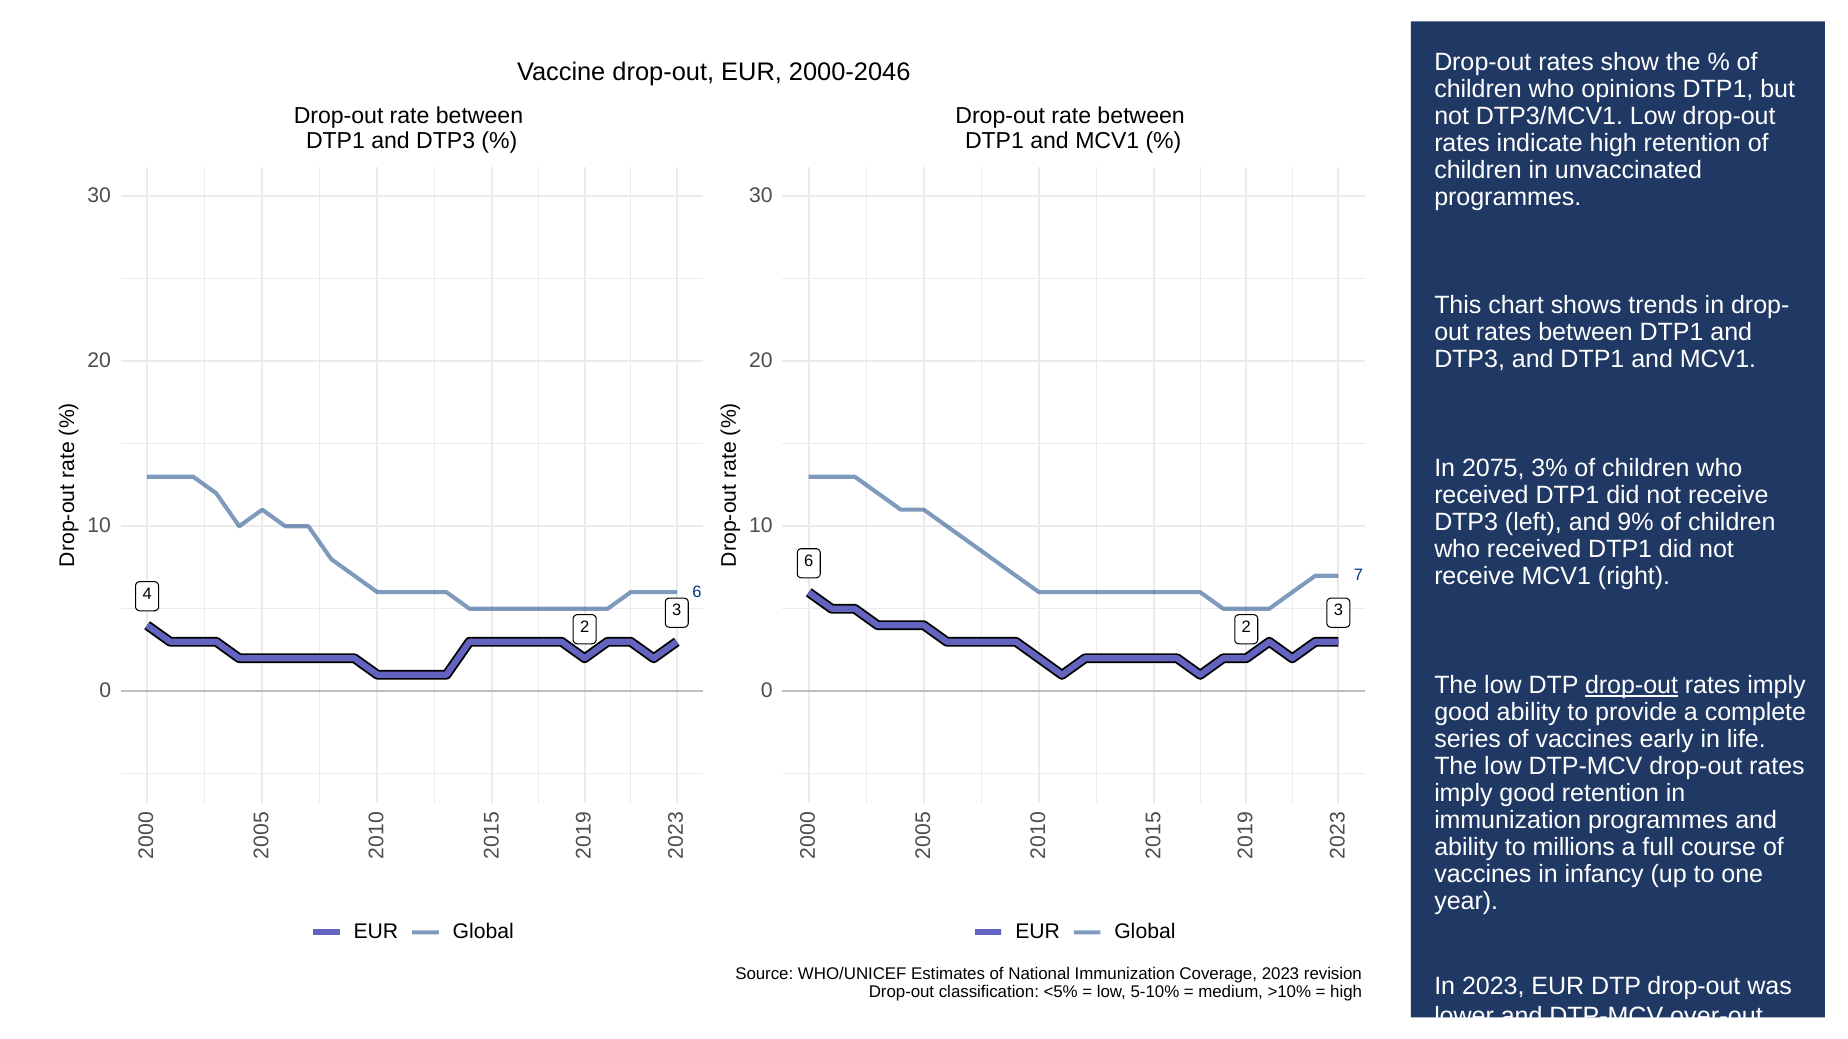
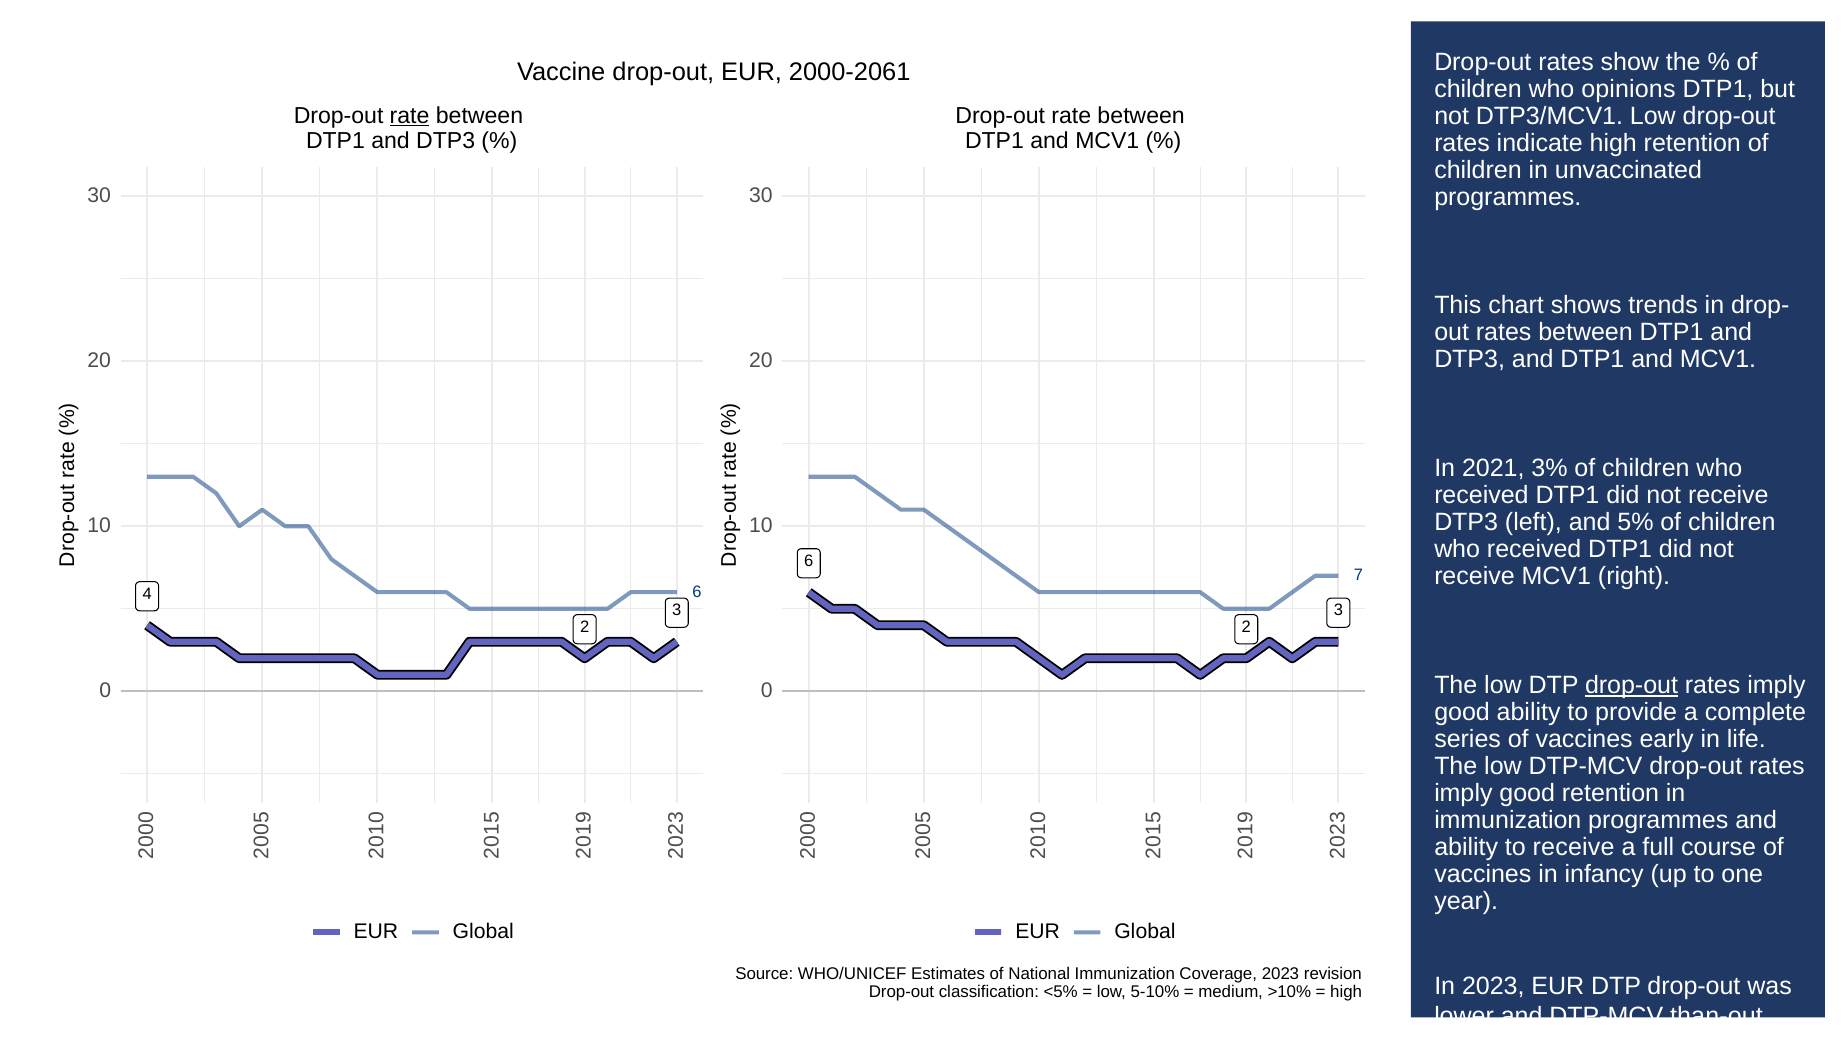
2000-2046: 2000-2046 -> 2000-2061 (850, 72)
rate underline: none -> present (410, 116)
2075: 2075 -> 2021 (1493, 469)
9%: 9% -> 5% (1635, 523)
to millions: millions -> receive (1574, 848)
over-out: over-out -> than-out (1717, 1017)
